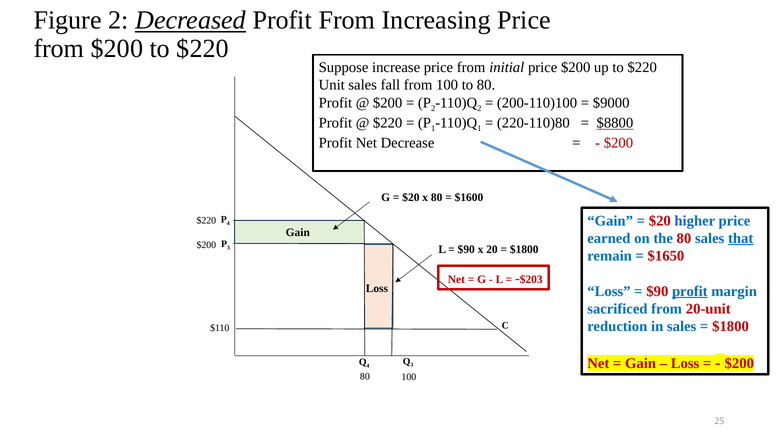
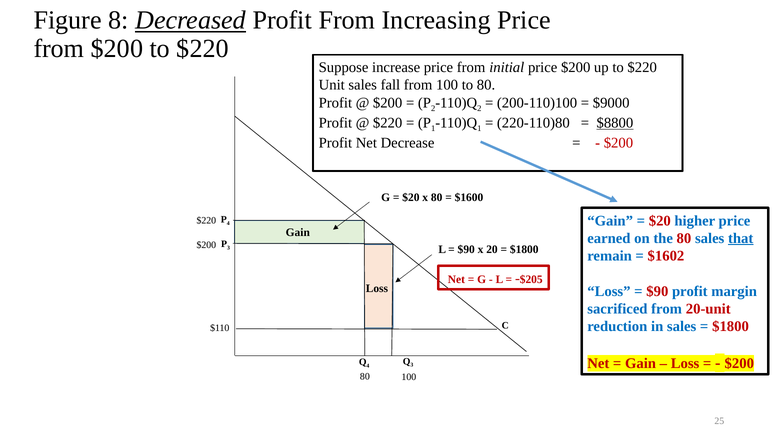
Figure 2: 2 -> 8 (118, 20)
$1650: $1650 -> $1602 (666, 256)
$203: $203 -> $205 (531, 280)
profit underline: present -> none (690, 291)
